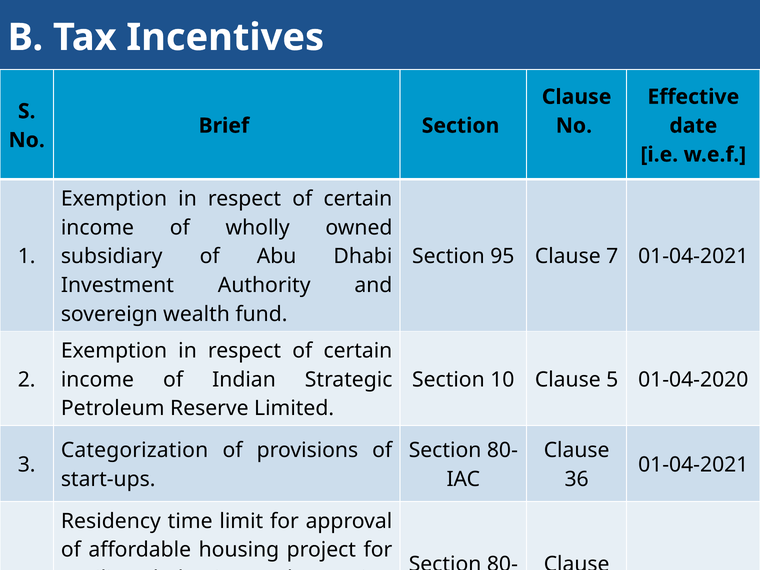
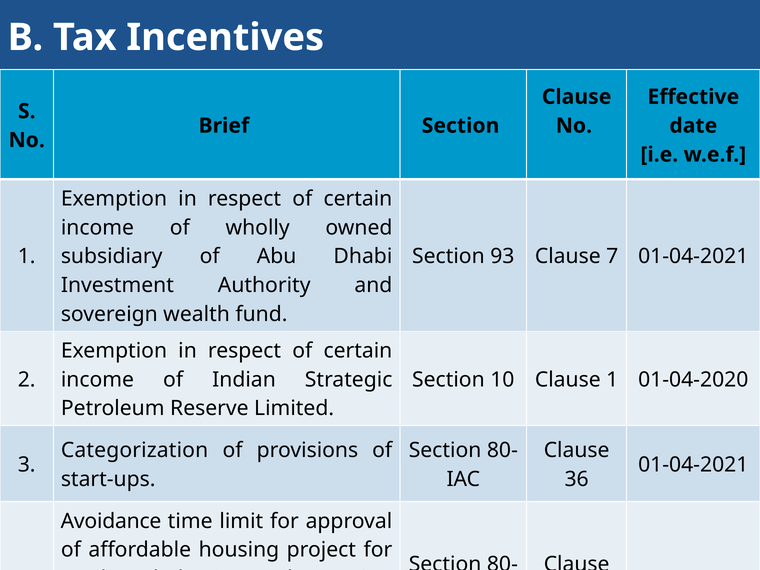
95: 95 -> 93 (502, 257)
Clause 5: 5 -> 1 (612, 380)
Residency: Residency -> Avoidance (111, 521)
